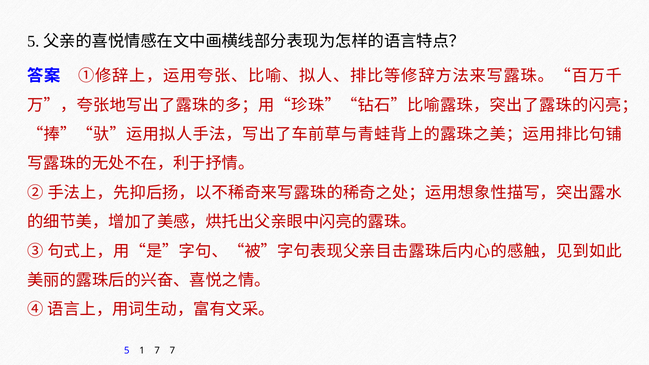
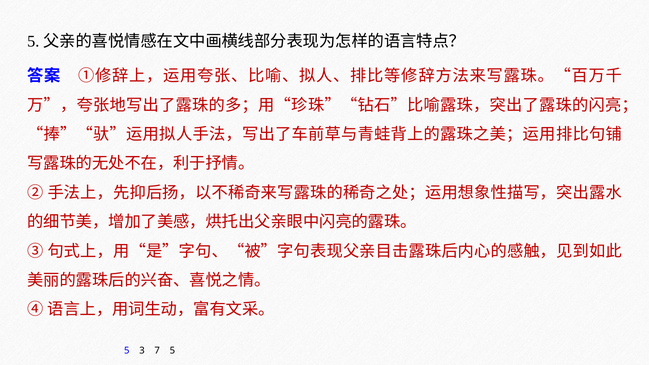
1: 1 -> 3 (142, 351)
7 7: 7 -> 5 (172, 351)
